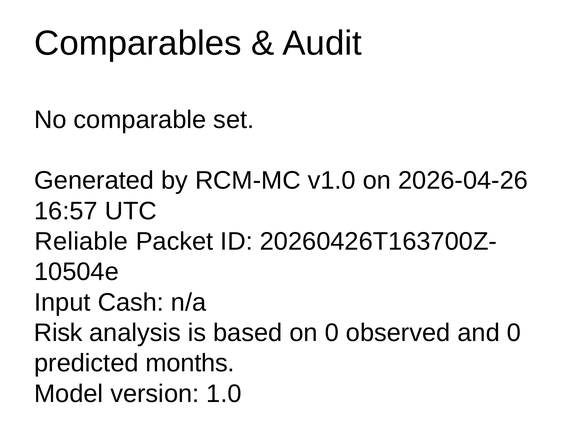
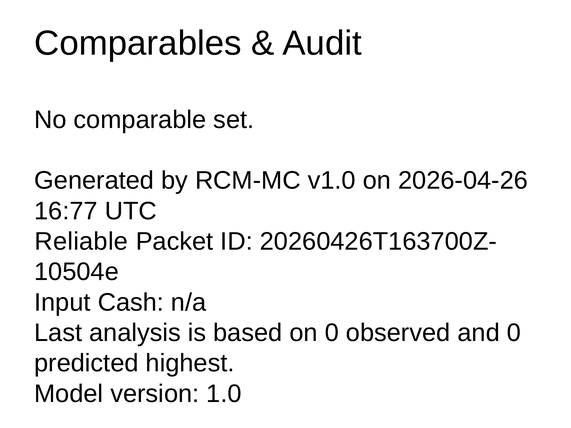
16:57: 16:57 -> 16:77 (66, 211)
Risk: Risk -> Last (58, 333)
months: months -> highest (190, 363)
